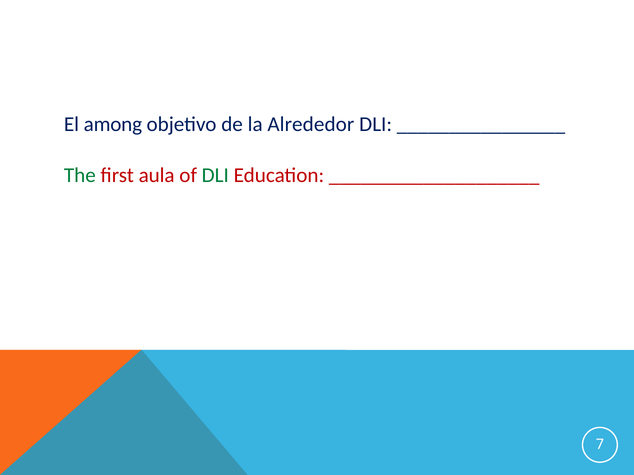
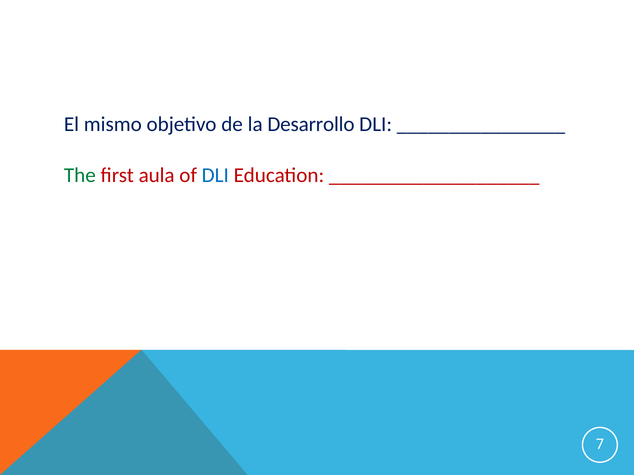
among: among -> mismo (113, 125)
Alrededor: Alrededor -> Desarrollo (311, 125)
DLI colour: green -> blue (215, 175)
